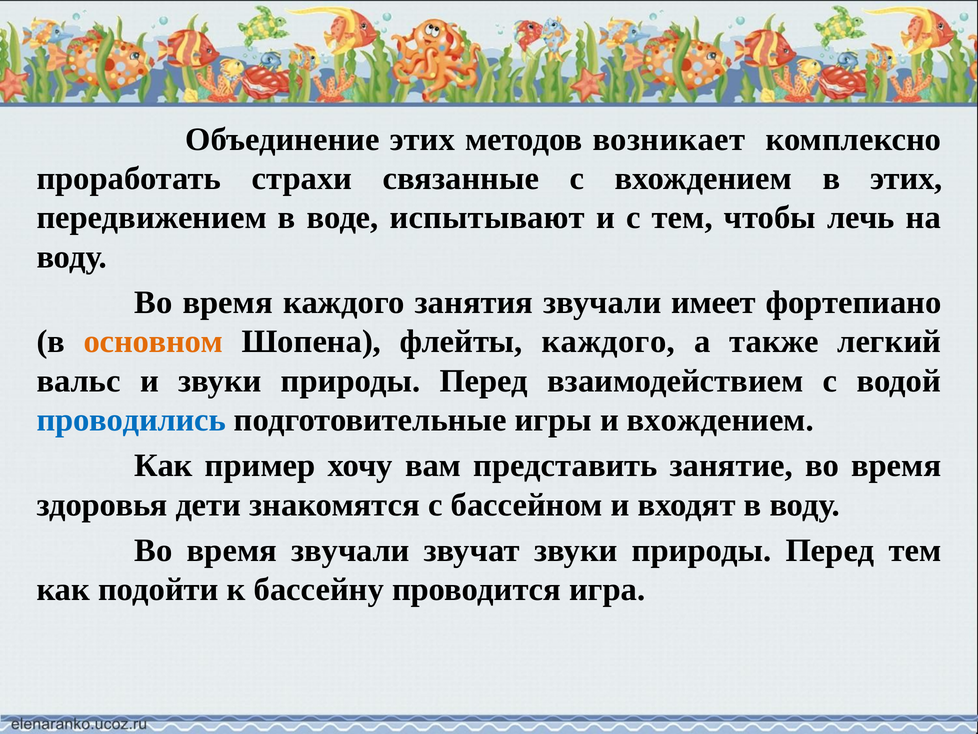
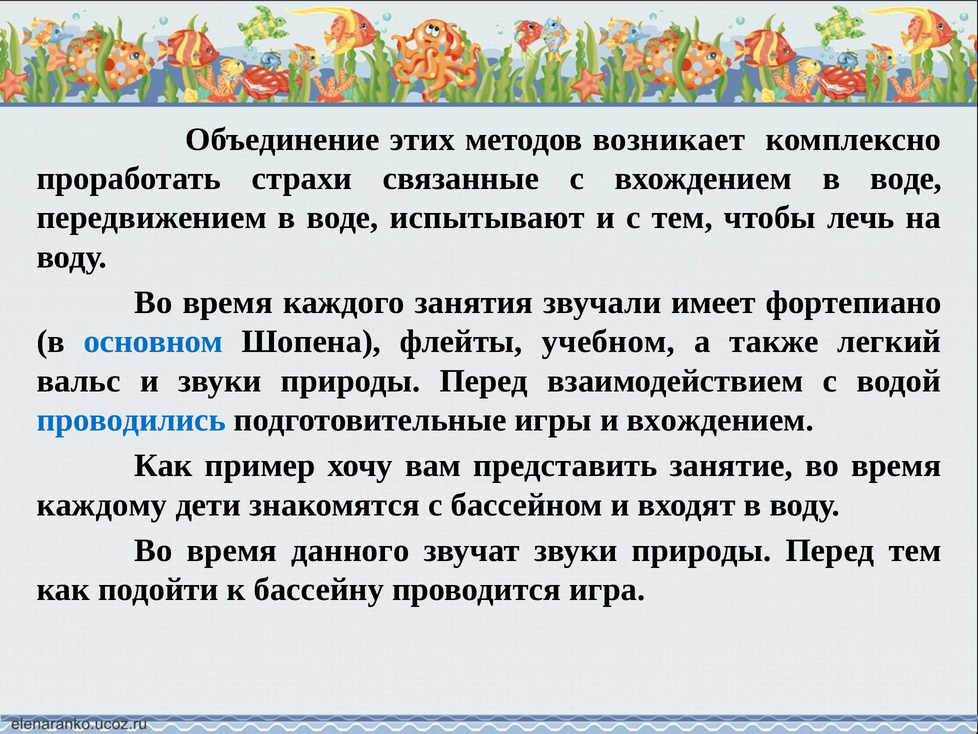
вхождением в этих: этих -> воде (906, 178)
основном colour: orange -> blue (153, 341)
флейты каждого: каждого -> учебном (608, 341)
здоровья: здоровья -> каждому (102, 504)
время звучали: звучали -> данного (350, 550)
